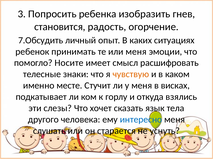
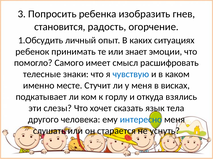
7.Обсудить: 7.Обсудить -> 1.Обсудить (41, 40)
или меня: меня -> знает (136, 52)
Носите: Носите -> Самого (69, 63)
чувствую colour: orange -> blue (131, 75)
